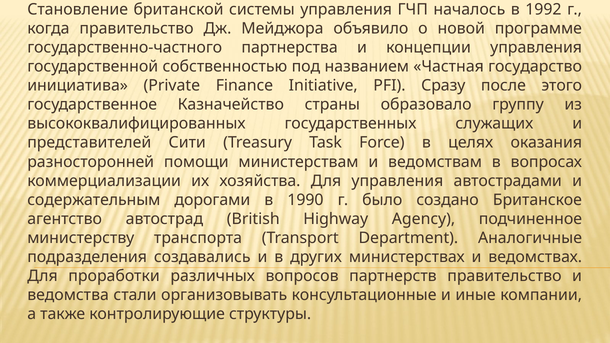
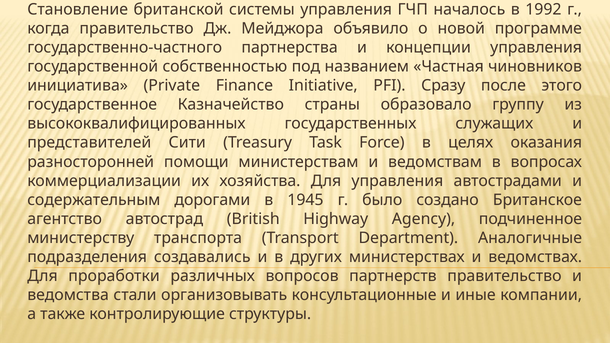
государство: государство -> чиновников (535, 67)
1990: 1990 -> 1945 (305, 200)
